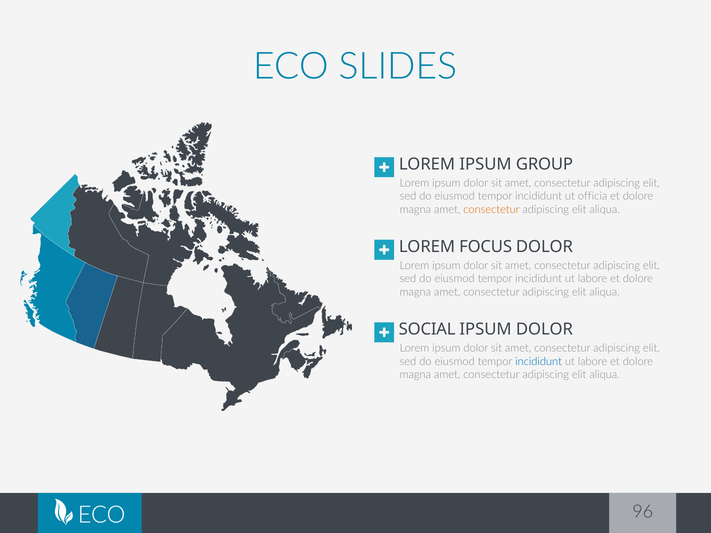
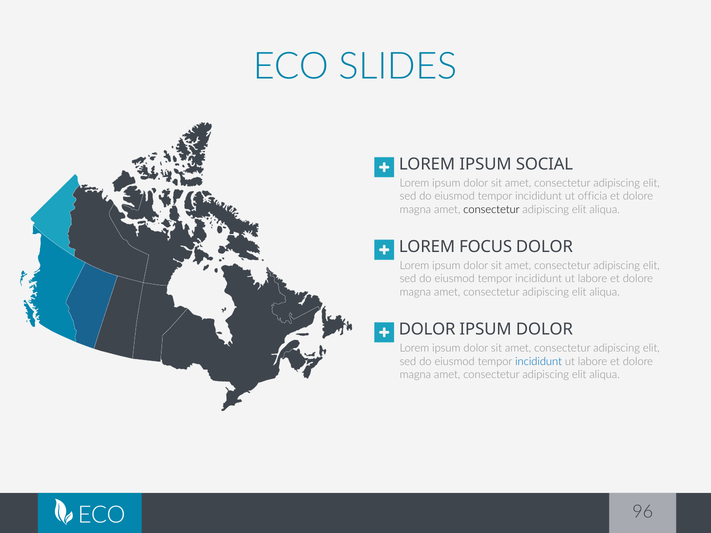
GROUP: GROUP -> SOCIAL (544, 164)
consectetur colour: orange -> black (491, 210)
SOCIAL: SOCIAL -> DOLOR (427, 330)
